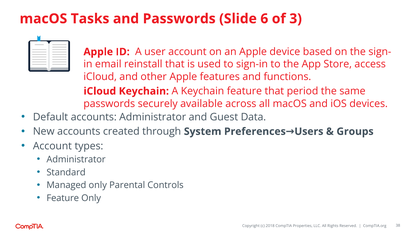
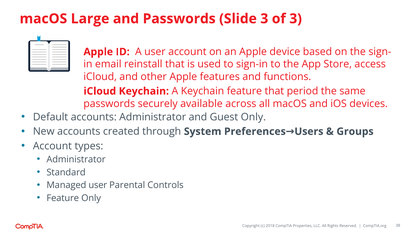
Tasks: Tasks -> Large (90, 19)
Slide 6: 6 -> 3 (264, 19)
Guest Data: Data -> Only (253, 117)
Managed only: only -> user (98, 185)
